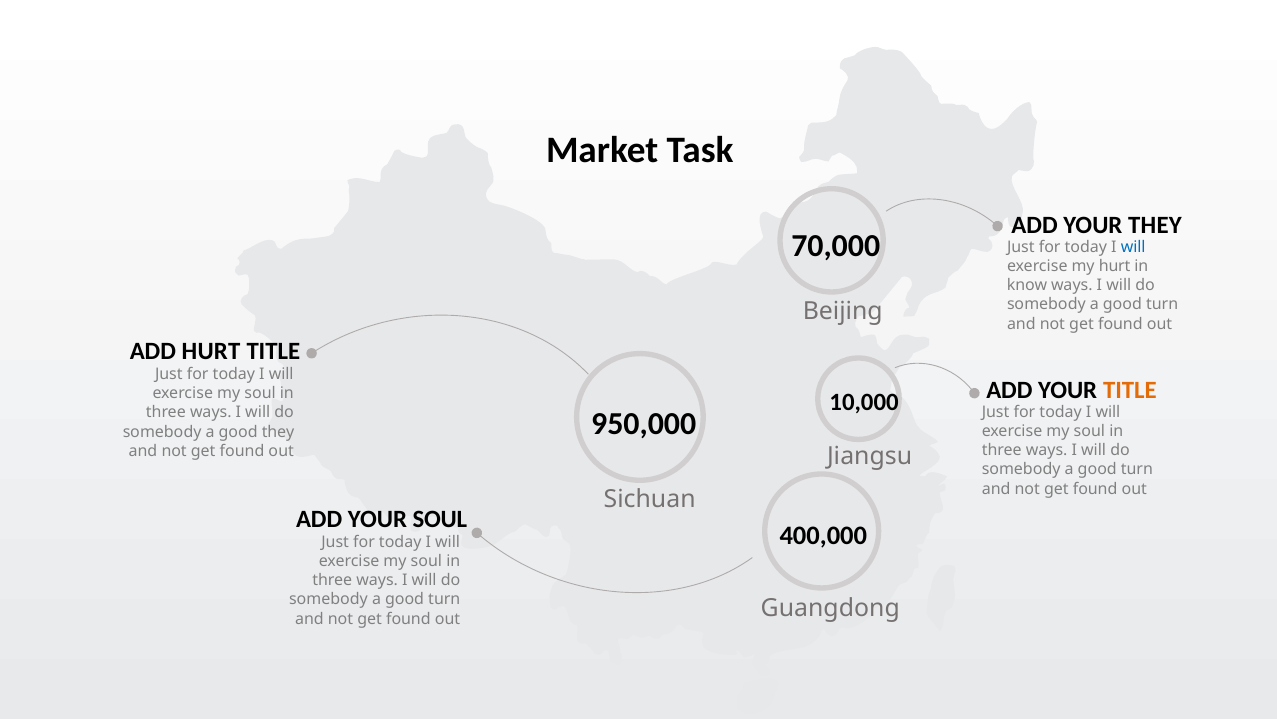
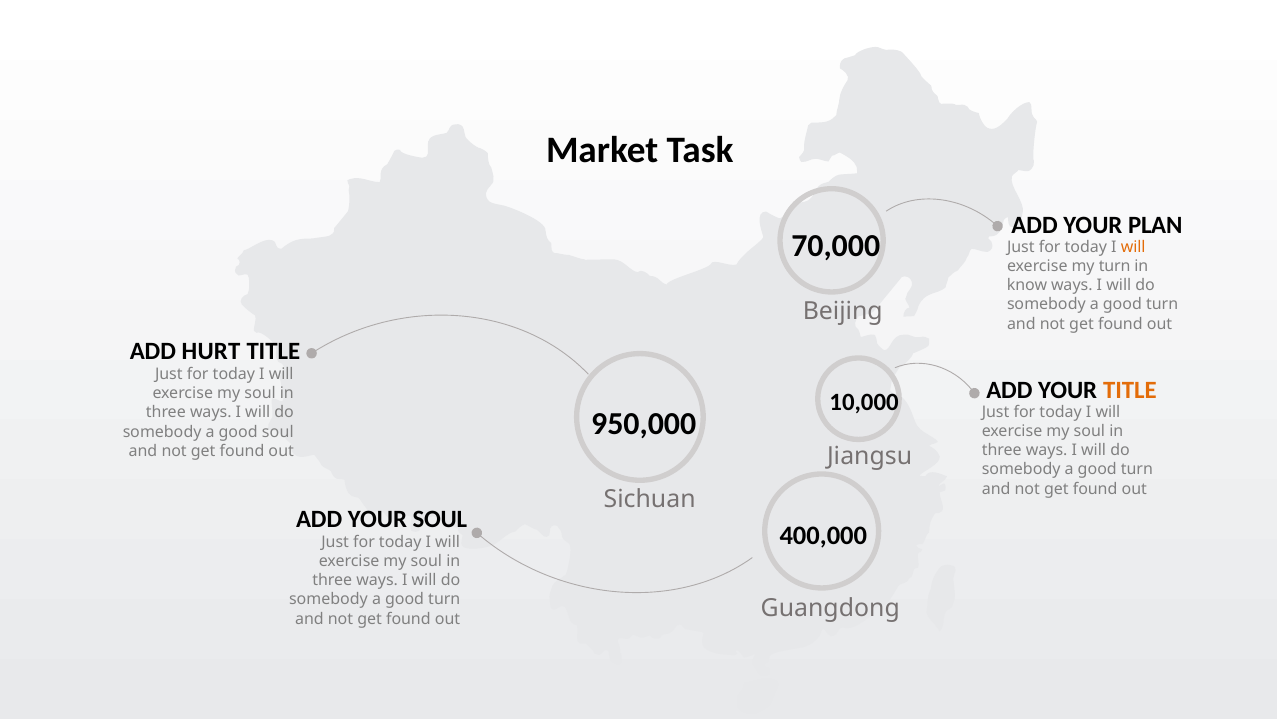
YOUR THEY: THEY -> PLAN (1155, 225)
will colour: blue -> orange (1133, 247)
my hurt: hurt -> turn (1115, 266)
good they: they -> soul (278, 431)
